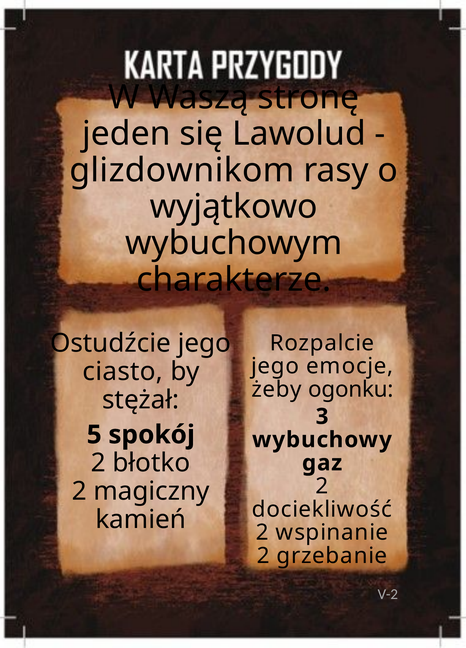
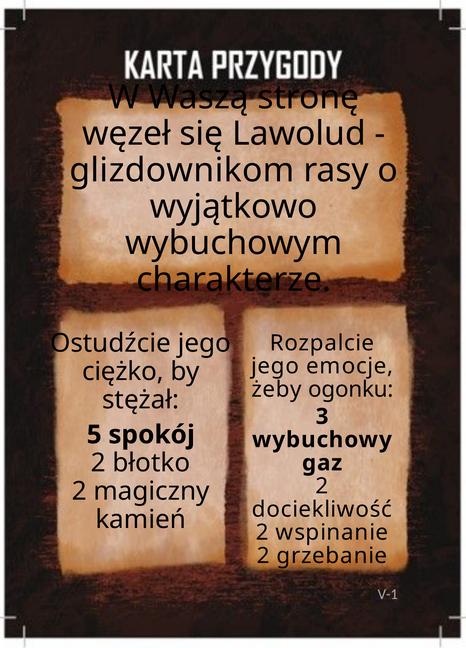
jeden: jeden -> węzeł (127, 134)
ciasto: ciasto -> ciężko (123, 372)
V-2: V-2 -> V-1 (388, 594)
